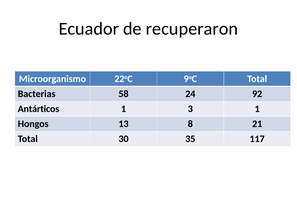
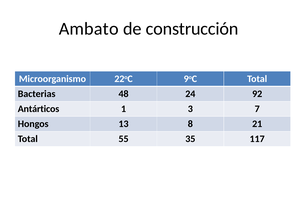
Ecuador: Ecuador -> Ambato (89, 29)
recuperaron: recuperaron -> construcción (192, 29)
58: 58 -> 48 (124, 94)
3 1: 1 -> 7 (257, 109)
30: 30 -> 55 (124, 139)
